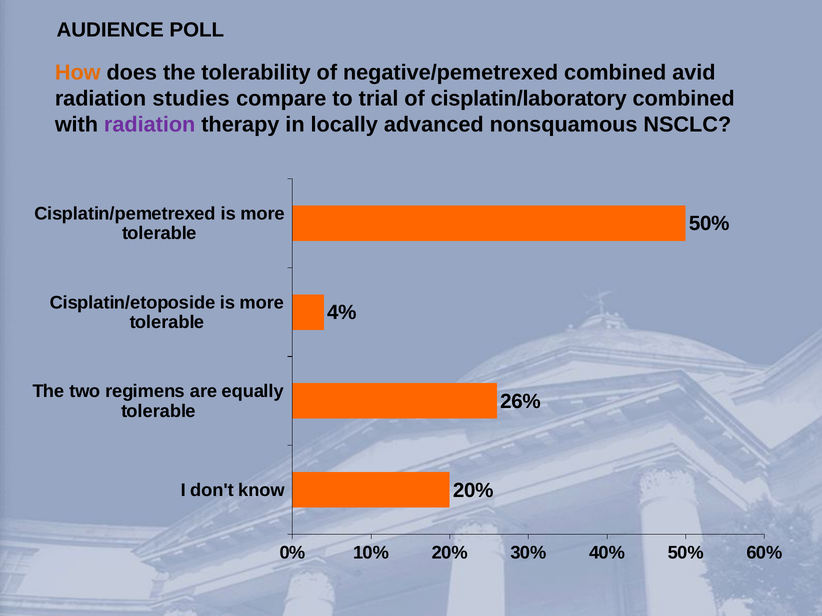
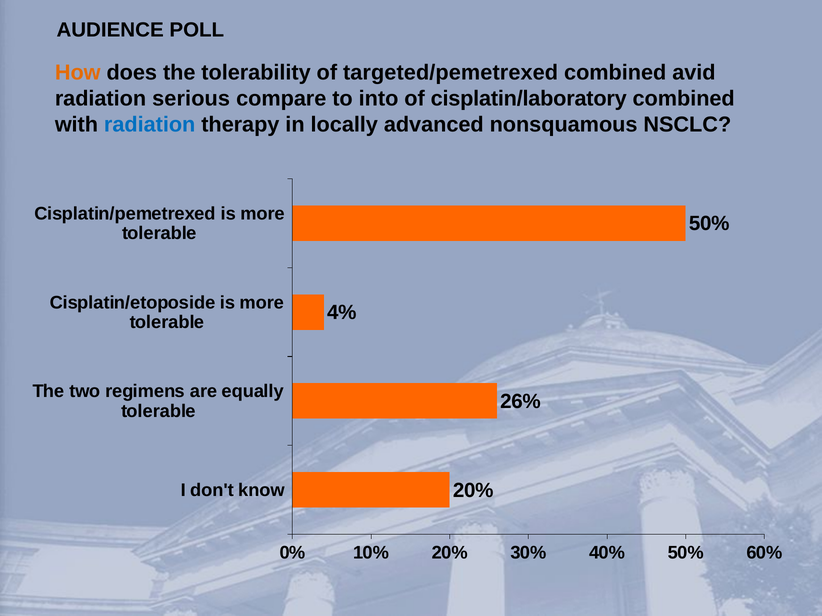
negative/pemetrexed: negative/pemetrexed -> targeted/pemetrexed (451, 72)
studies: studies -> serious (191, 98)
trial: trial -> into (379, 98)
radiation colour: purple -> blue (150, 124)
